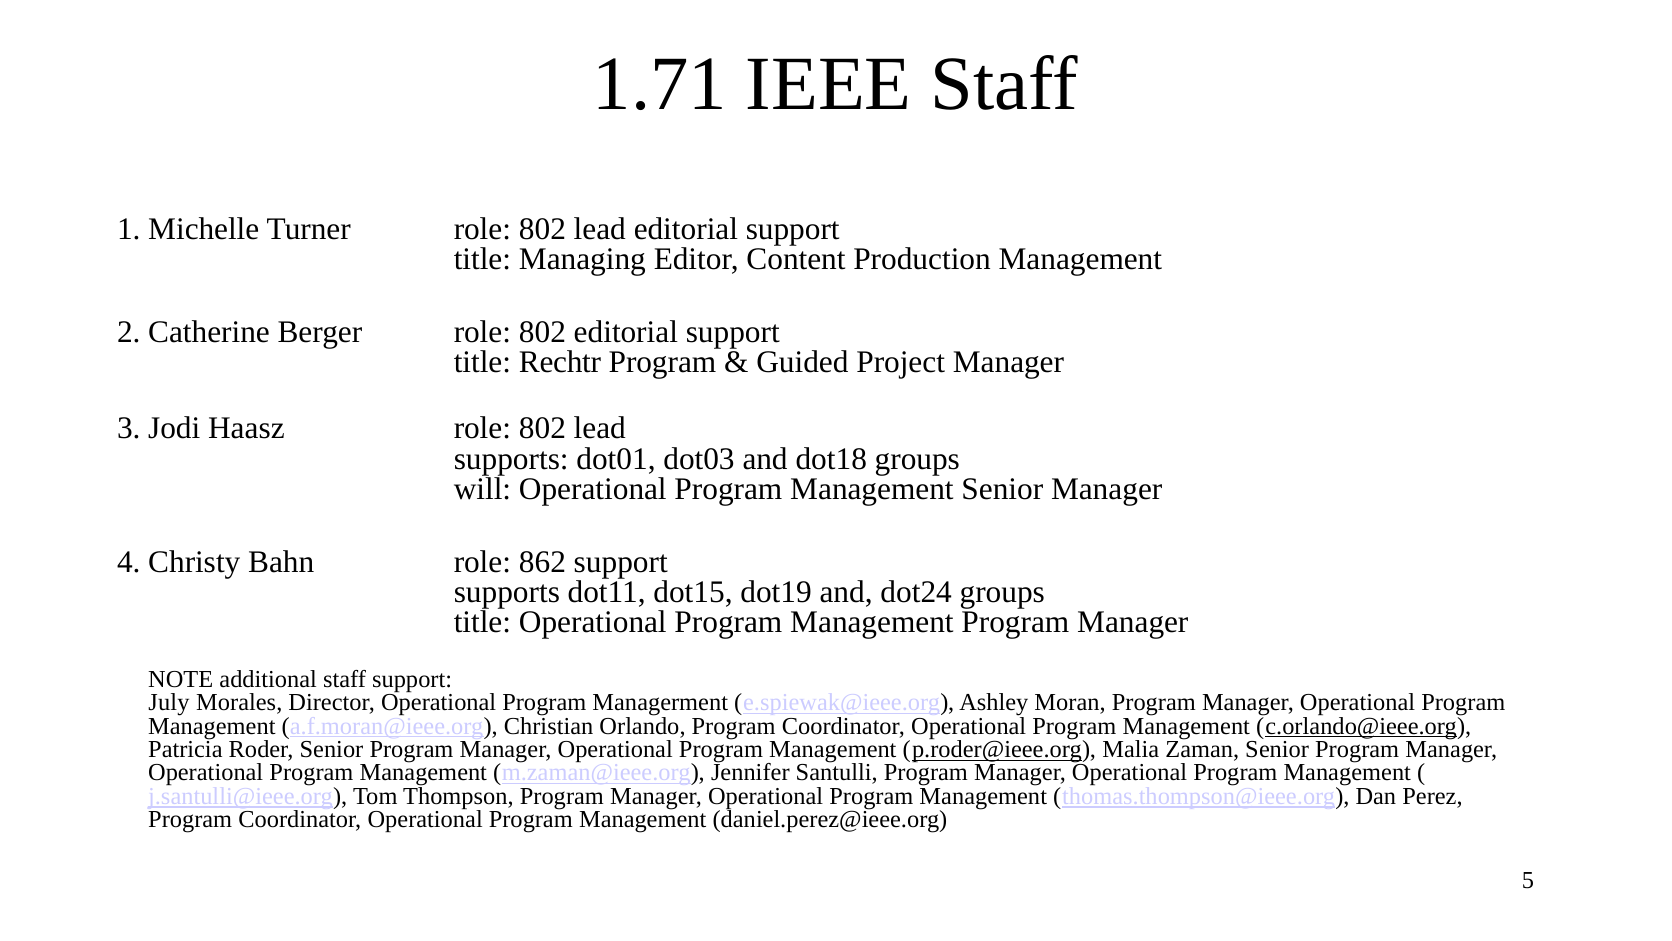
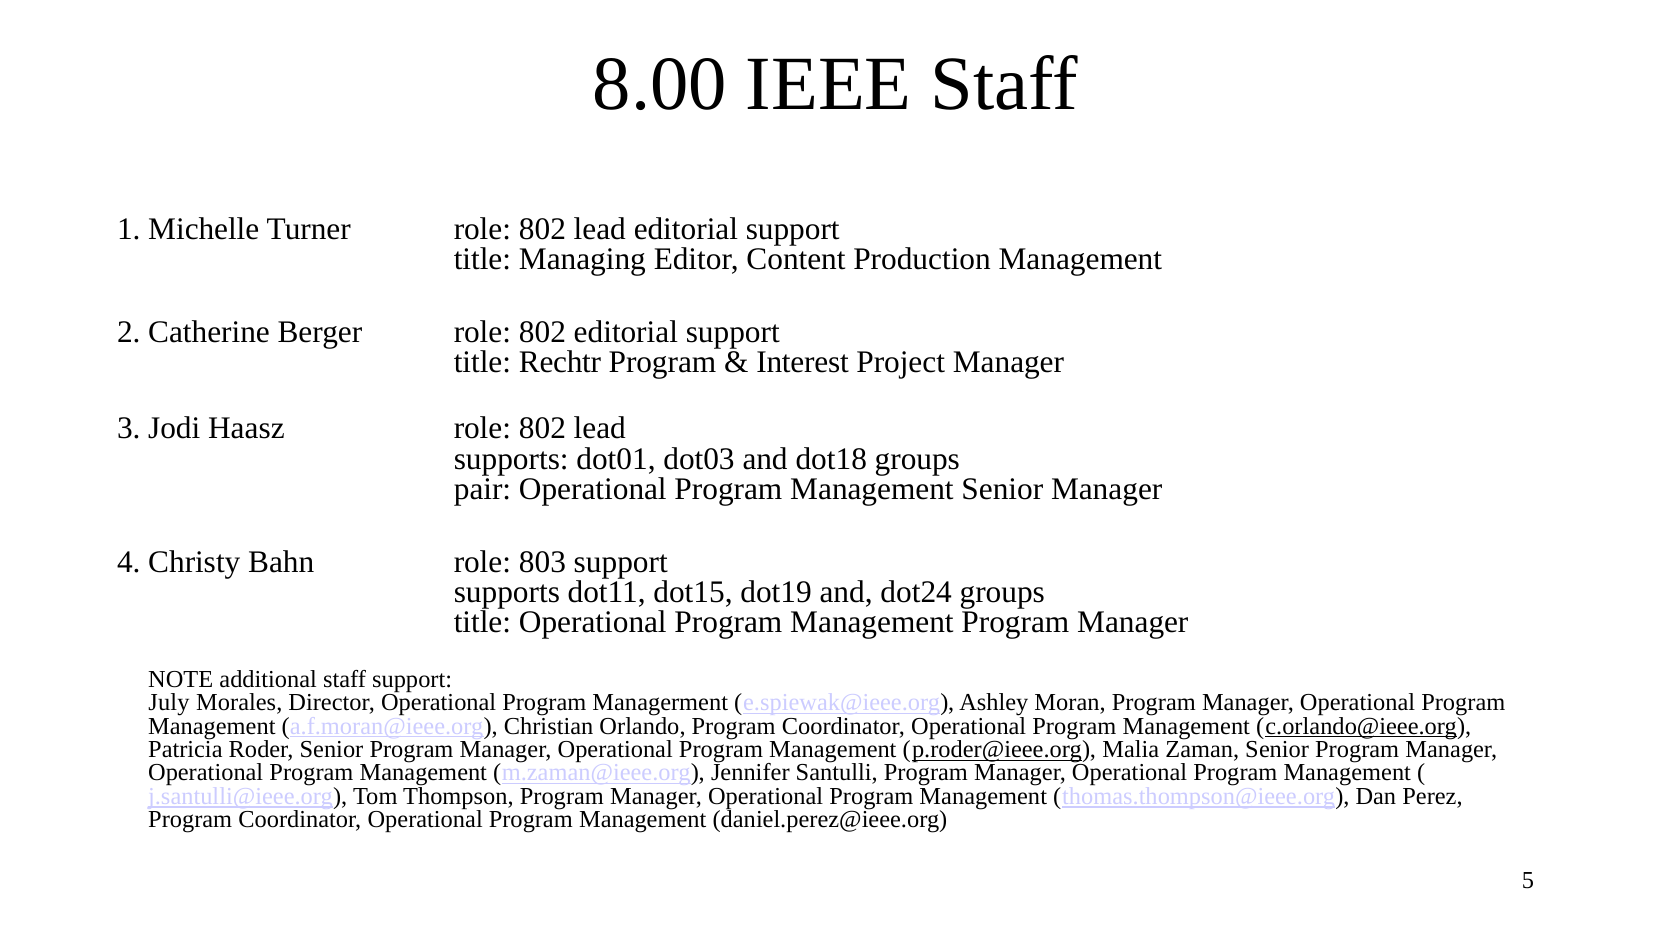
1.71: 1.71 -> 8.00 (660, 84)
Guided: Guided -> Interest (803, 362)
will: will -> pair (483, 489)
862: 862 -> 803 (542, 561)
